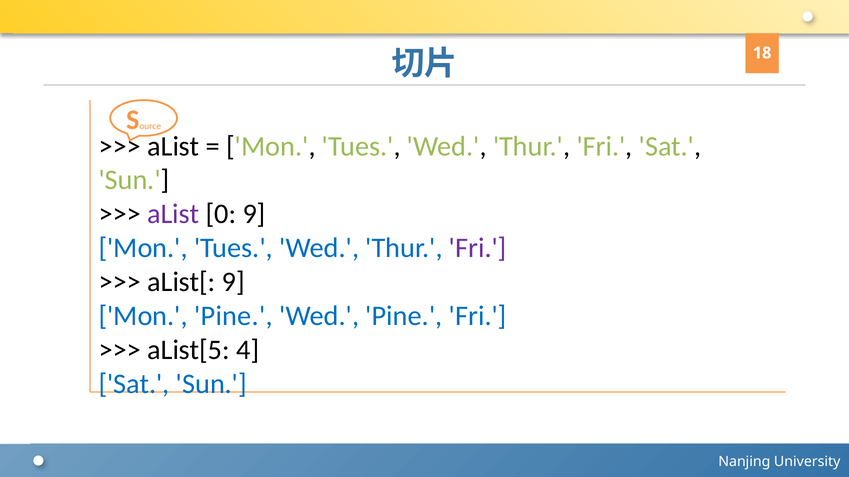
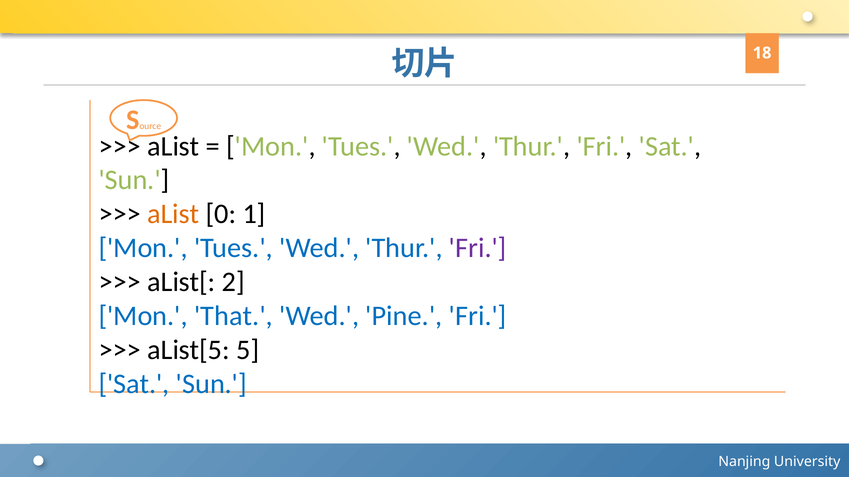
aList colour: purple -> orange (173, 214)
0 9: 9 -> 1 (254, 214)
aList[ 9: 9 -> 2 (233, 282)
Mon Pine: Pine -> That (234, 316)
4: 4 -> 5 (248, 350)
